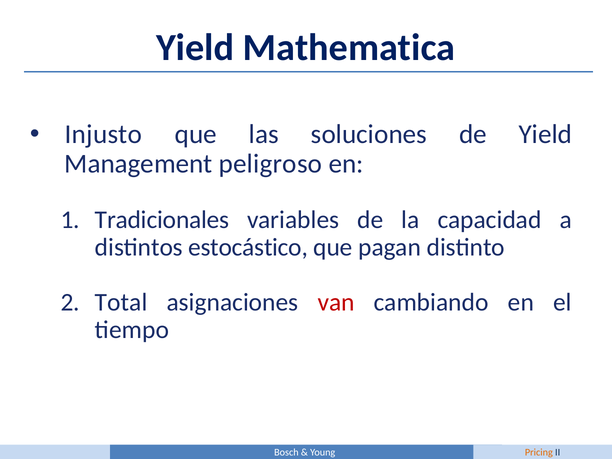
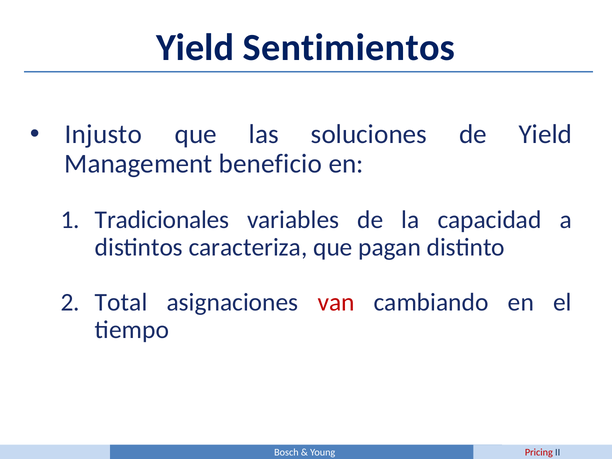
Mathematica: Mathematica -> Sentimientos (349, 48)
peligroso: peligroso -> beneficio (270, 164)
estocástico: estocástico -> caracteriza (248, 247)
Pricing colour: orange -> red (539, 453)
